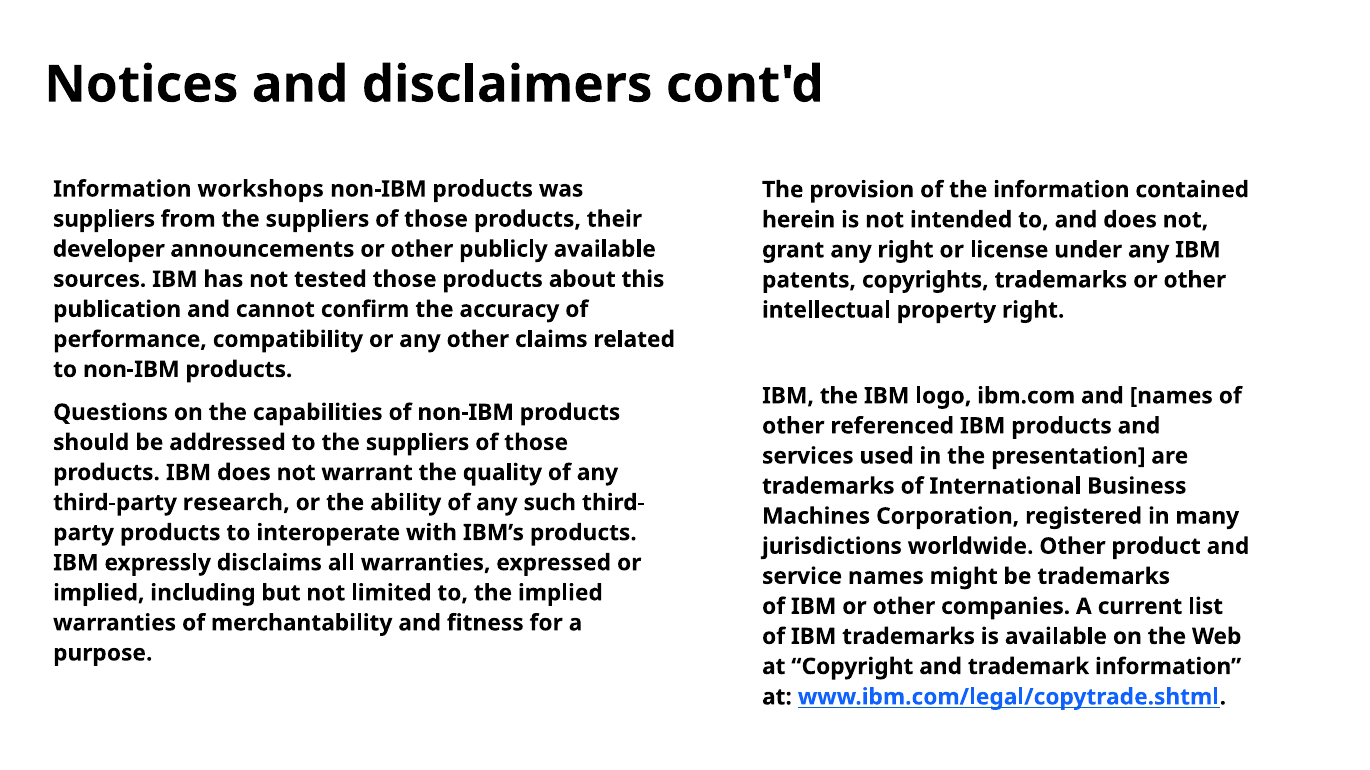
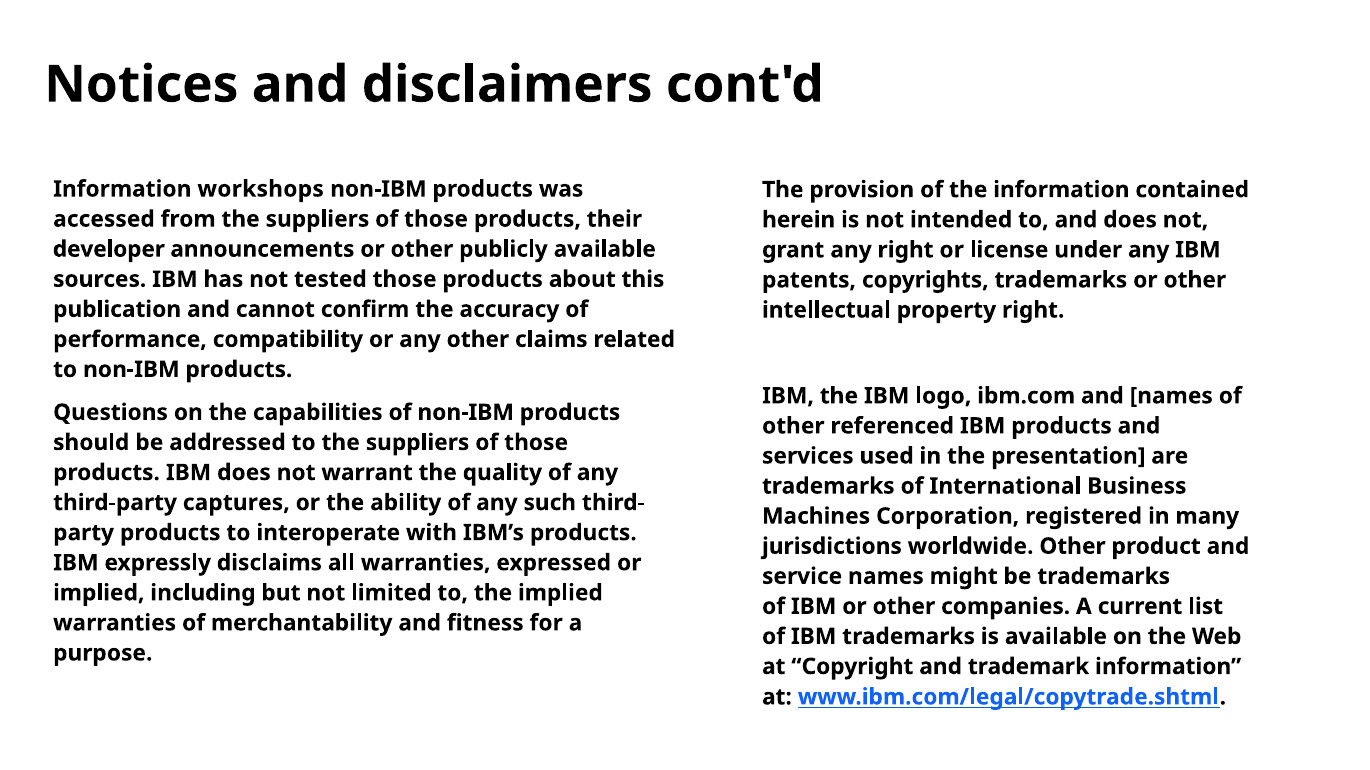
suppliers: suppliers -> accessed (104, 219)
research: research -> captures (236, 503)
